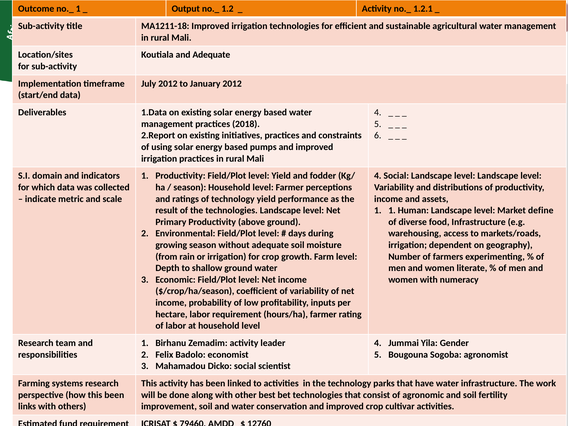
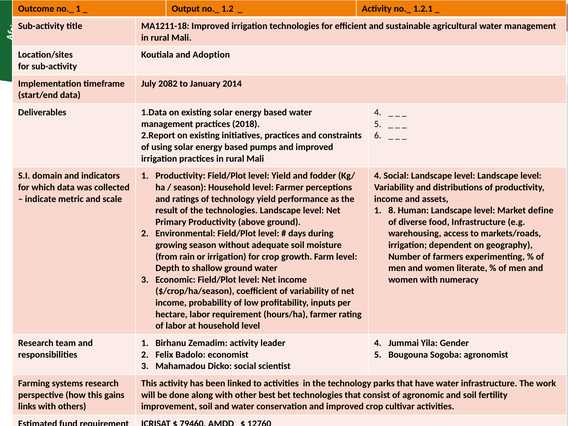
and Adequate: Adequate -> Adoption (211, 55)
July 2012: 2012 -> 2082 (168, 84)
January 2012: 2012 -> 2014 (232, 84)
1 1: 1 -> 8 (392, 210)
this been: been -> gains (114, 395)
